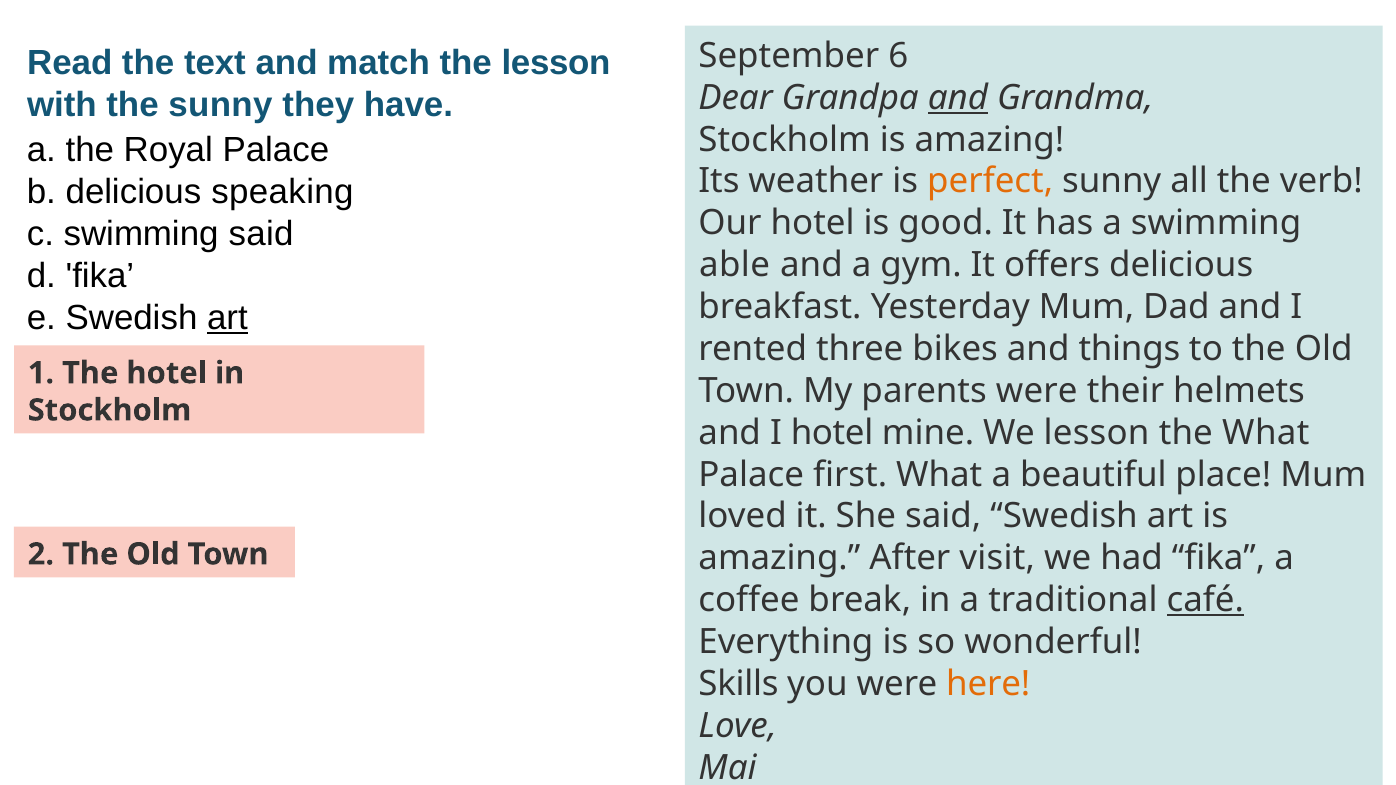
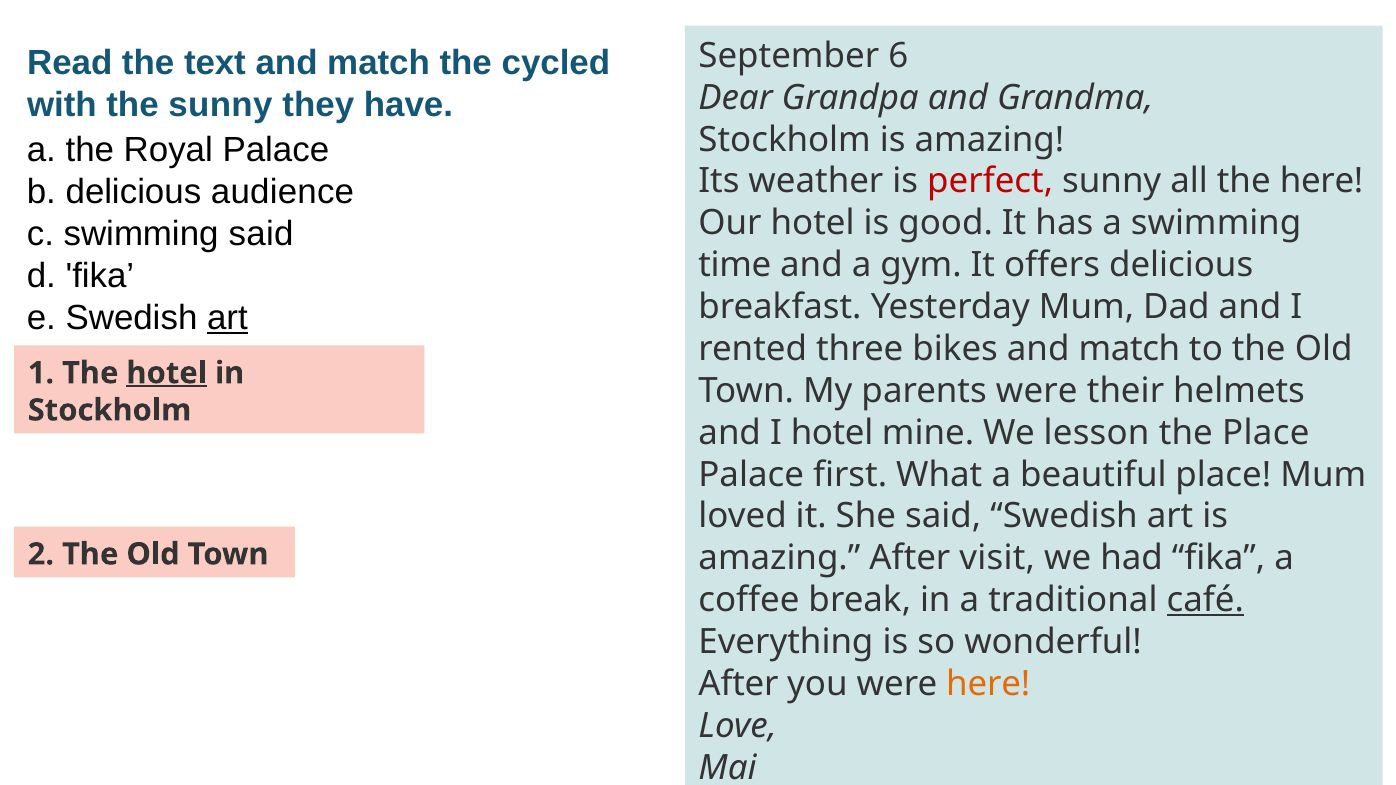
the lesson: lesson -> cycled (556, 63)
and underline: present -> none (958, 98)
perfect colour: orange -> red (990, 182)
the verb: verb -> here (1322, 182)
speaking: speaking -> audience (283, 192)
able: able -> time (735, 265)
bikes and things: things -> match (1129, 349)
hotel underline: none -> present (167, 373)
the What: What -> Place (1266, 433)
Skills: Skills -> After (738, 684)
